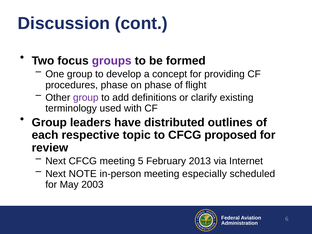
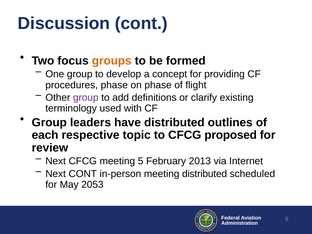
groups colour: purple -> orange (112, 61)
Next NOTE: NOTE -> CONT (83, 174)
meeting especially: especially -> distributed (205, 174)
2003: 2003 -> 2053 (92, 185)
